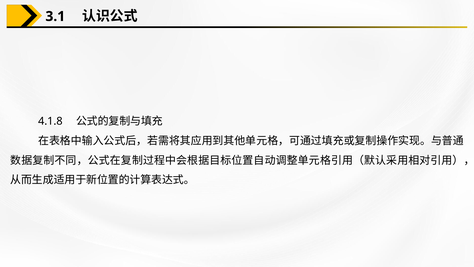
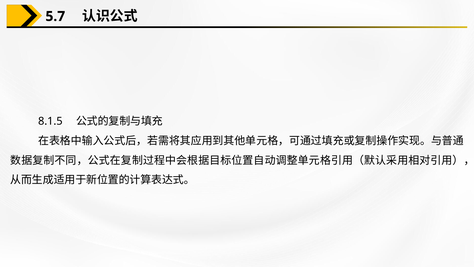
3.1: 3.1 -> 5.7 (55, 16)
4.1.8: 4.1.8 -> 8.1.5 (50, 121)
